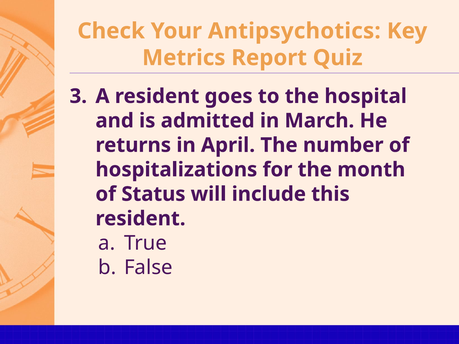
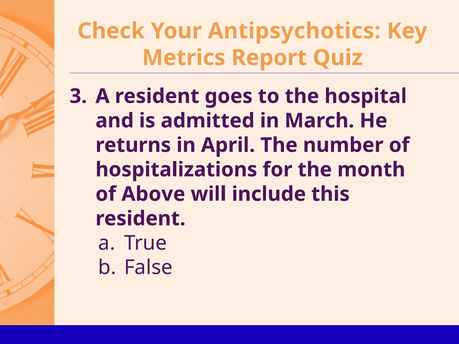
Status: Status -> Above (153, 194)
